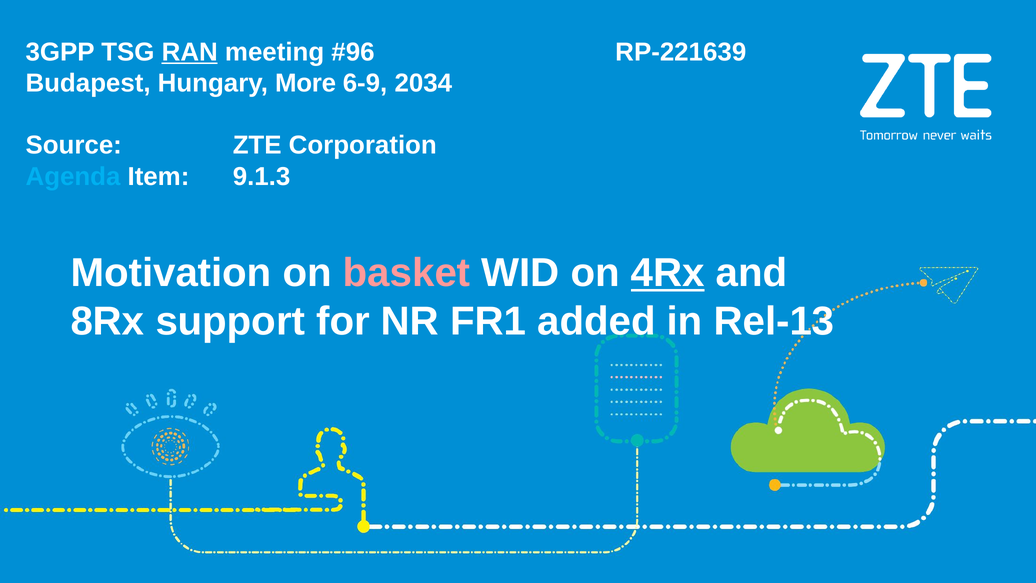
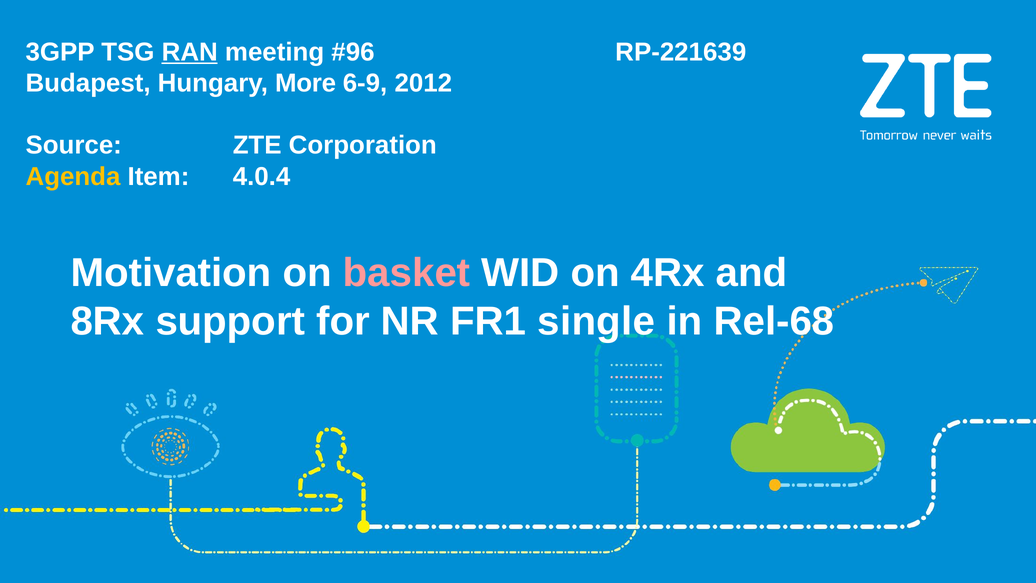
2034: 2034 -> 2012 (423, 83)
Agenda colour: light blue -> yellow (73, 176)
9.1.3: 9.1.3 -> 4.0.4 (262, 176)
4Rx underline: present -> none (668, 273)
added: added -> single (596, 321)
Rel-13: Rel-13 -> Rel-68 (774, 321)
